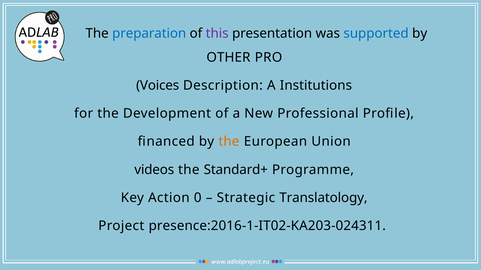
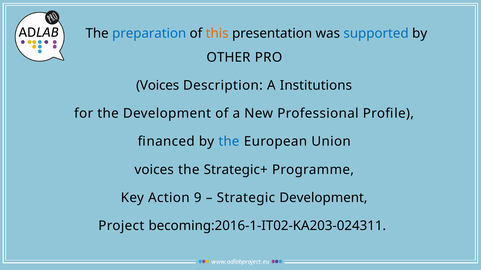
this colour: purple -> orange (217, 33)
the colour: orange -> blue (229, 142)
videos: videos -> voices (154, 170)
Standard+: Standard+ -> Strategic+ (236, 170)
0: 0 -> 9 (198, 198)
Strategic Translatology: Translatology -> Development (323, 198)
presence:2016-1-IT02-KA203-024311: presence:2016-1-IT02-KA203-024311 -> becoming:2016-1-IT02-KA203-024311 (267, 226)
